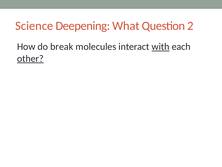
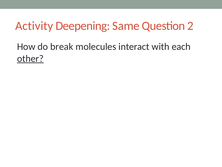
Science: Science -> Activity (34, 26)
What: What -> Same (126, 26)
with underline: present -> none (161, 47)
